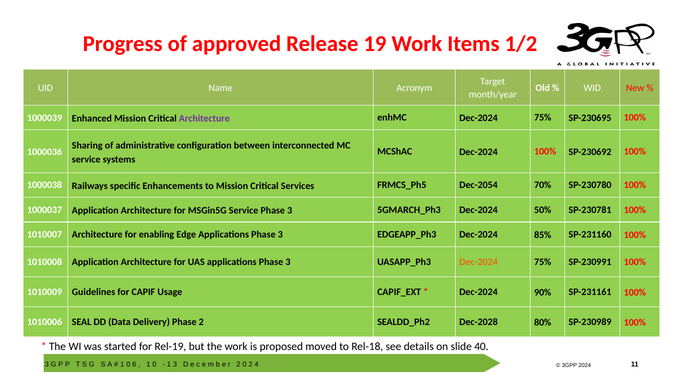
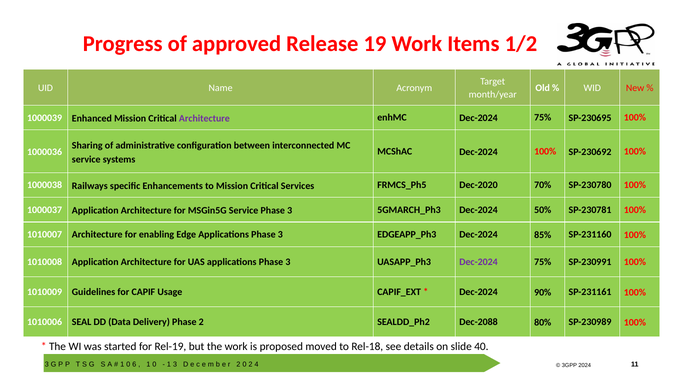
Dec-2054: Dec-2054 -> Dec-2020 (478, 185)
Dec-2024 colour: orange -> purple (478, 262)
Dec-2028: Dec-2028 -> Dec-2088 (478, 322)
